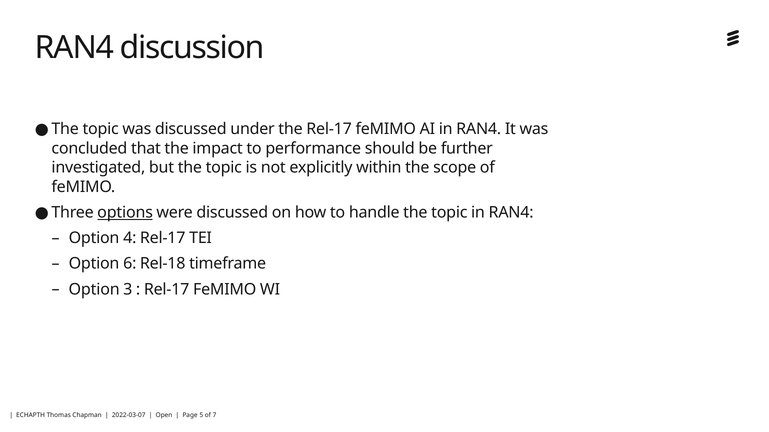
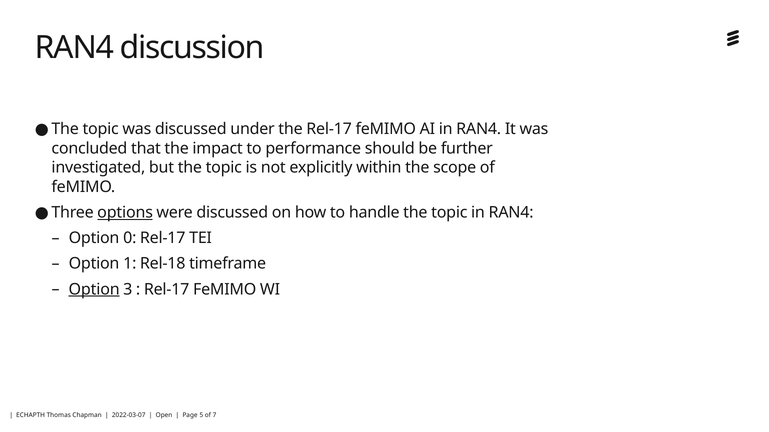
4: 4 -> 0 (130, 238)
6: 6 -> 1 (130, 264)
Option underline: none -> present (94, 290)
